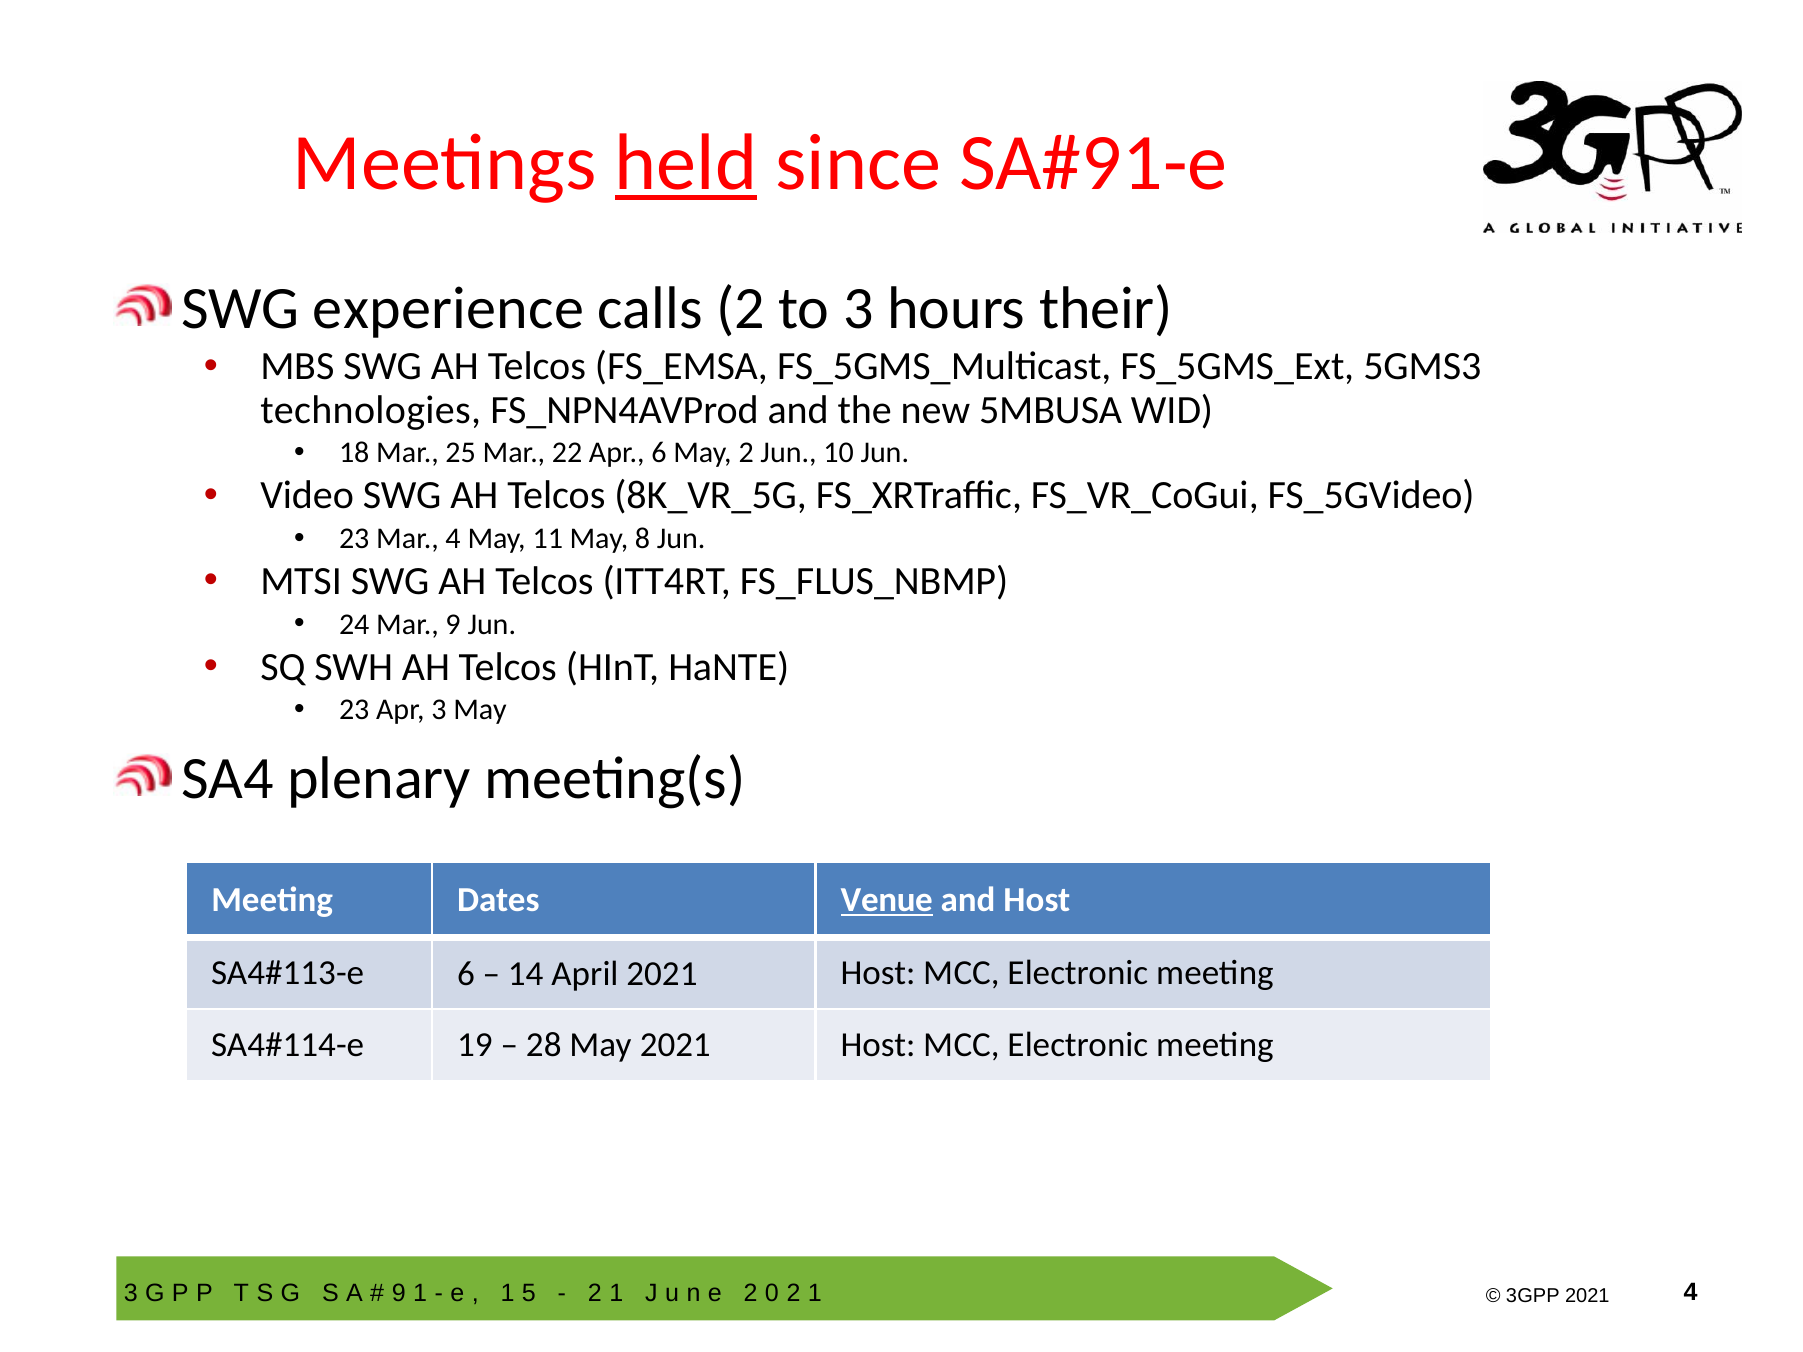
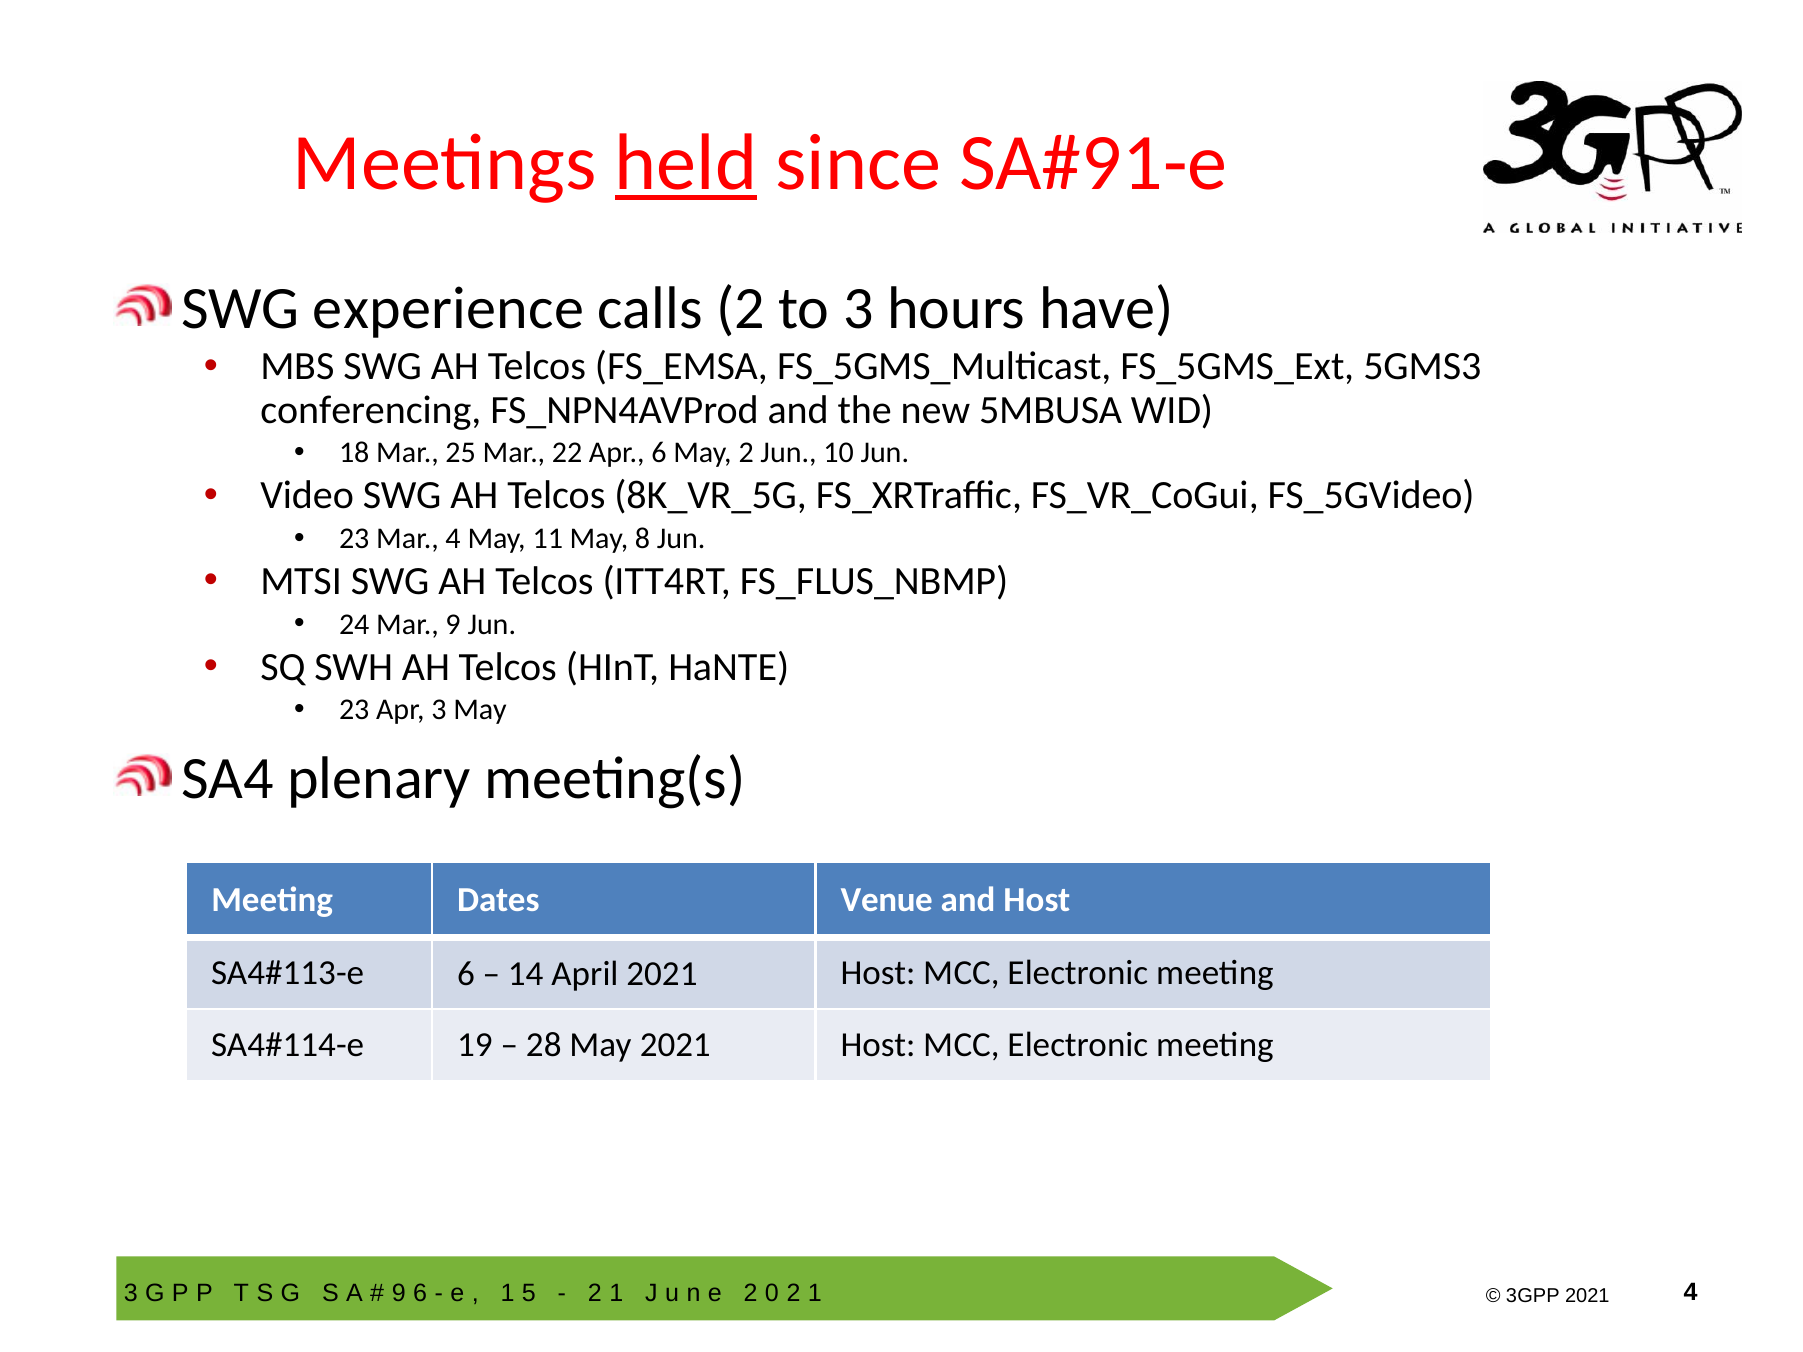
their: their -> have (1106, 308)
technologies: technologies -> conferencing (371, 410)
Venue underline: present -> none (887, 900)
9 1: 1 -> 6 (420, 1293)
